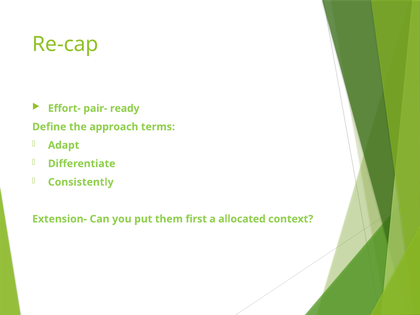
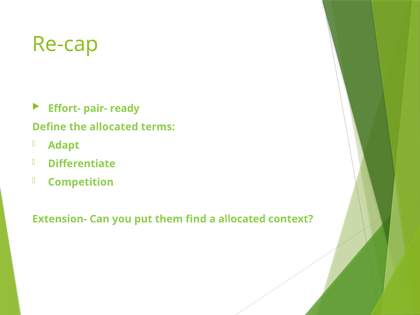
the approach: approach -> allocated (114, 127)
Consistently: Consistently -> Competition (81, 182)
first: first -> find (196, 219)
